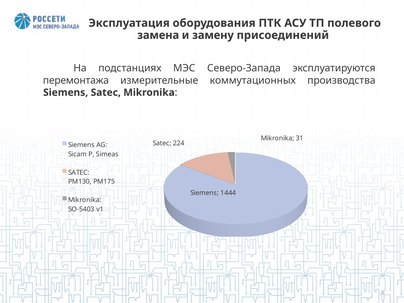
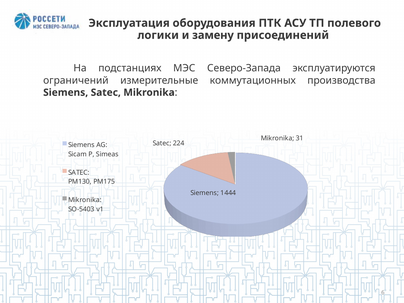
замена: замена -> логики (158, 35)
перемонтажа: перемонтажа -> ограничений (76, 80)
